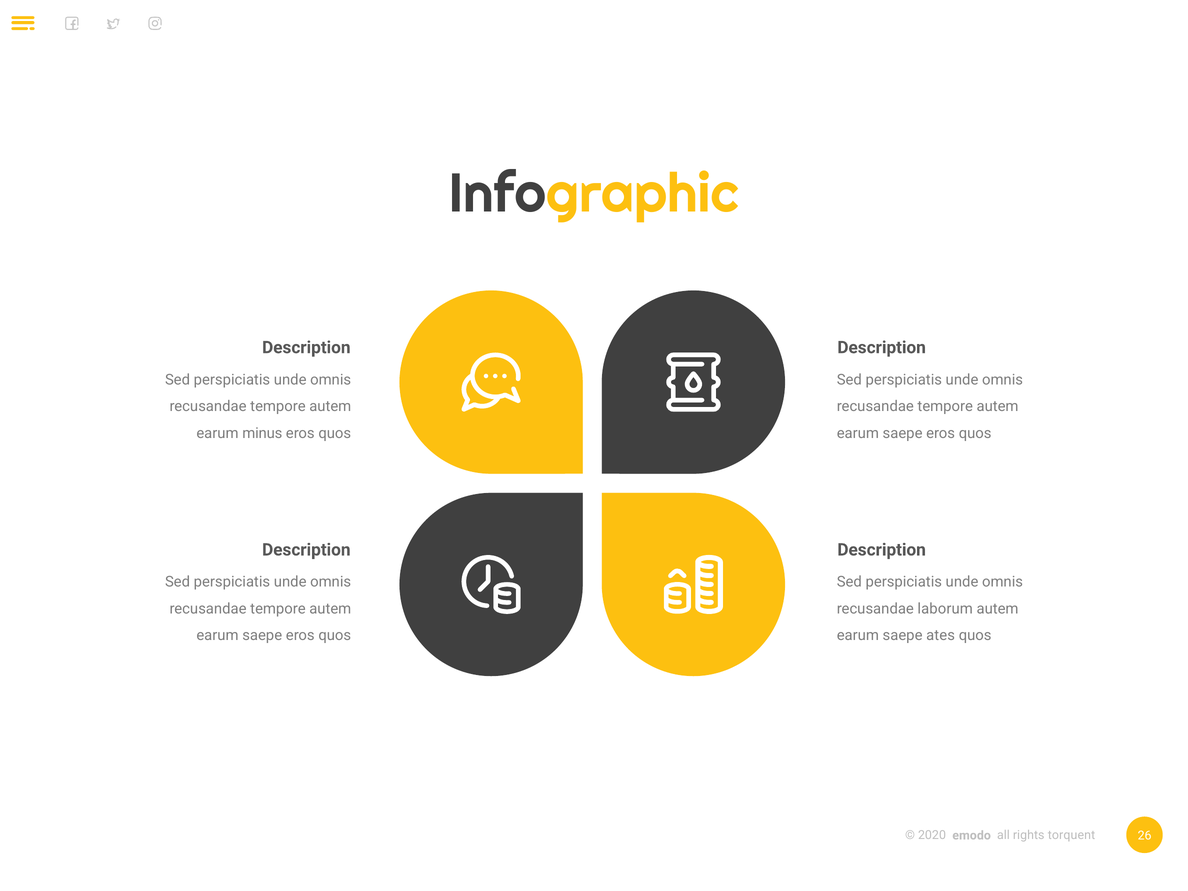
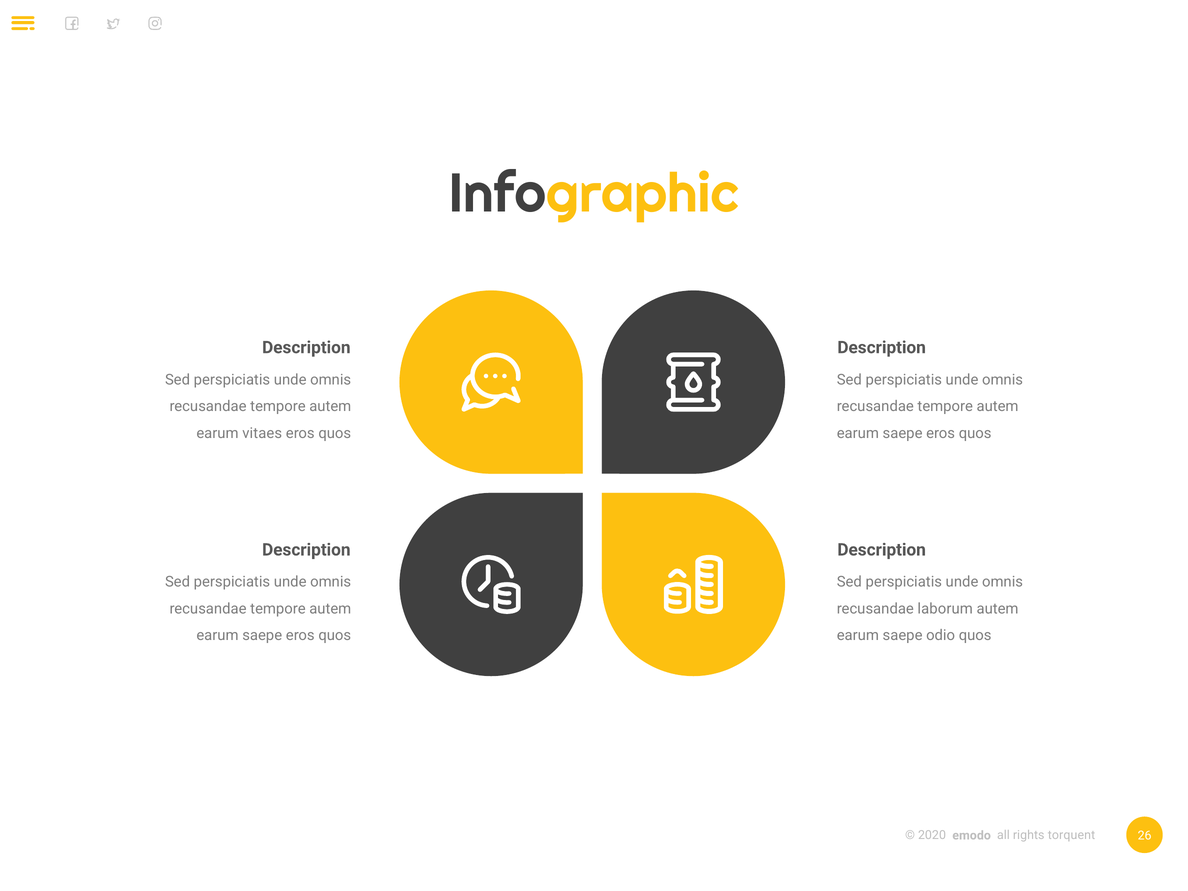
minus: minus -> vitaes (262, 433)
ates: ates -> odio (941, 636)
